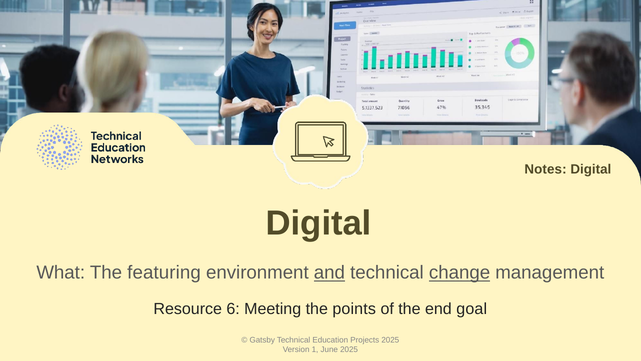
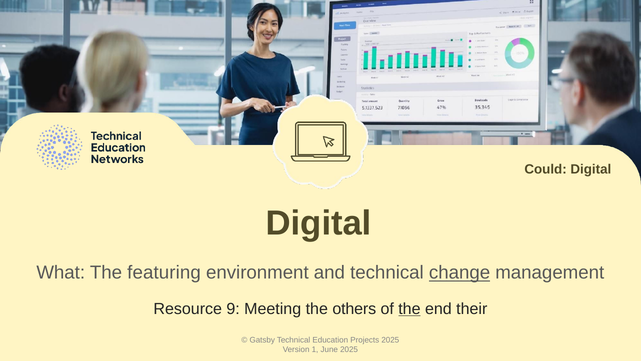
Notes: Notes -> Could (546, 169)
and underline: present -> none (329, 272)
6: 6 -> 9 (233, 308)
points: points -> others (354, 308)
the underline: none -> present (409, 308)
goal: goal -> their (472, 308)
